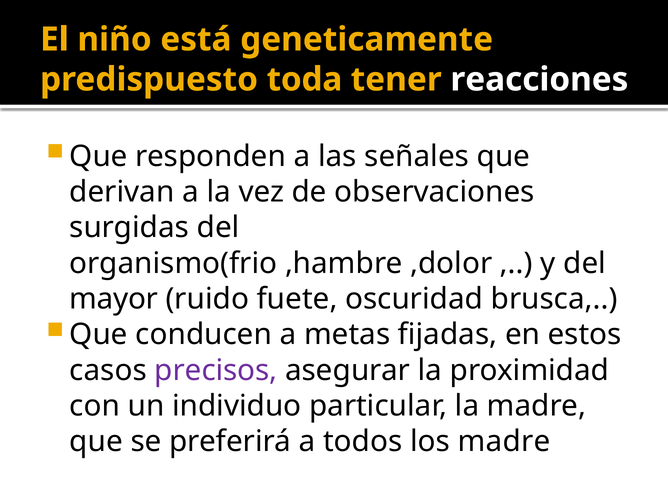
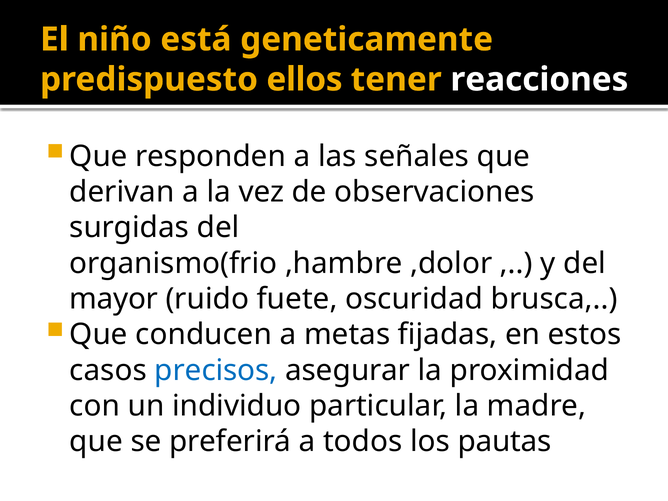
toda: toda -> ellos (305, 79)
precisos colour: purple -> blue (216, 370)
los madre: madre -> pautas (505, 442)
